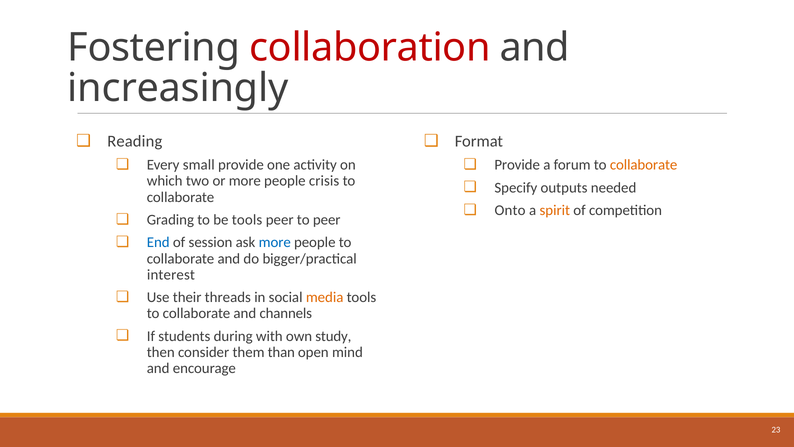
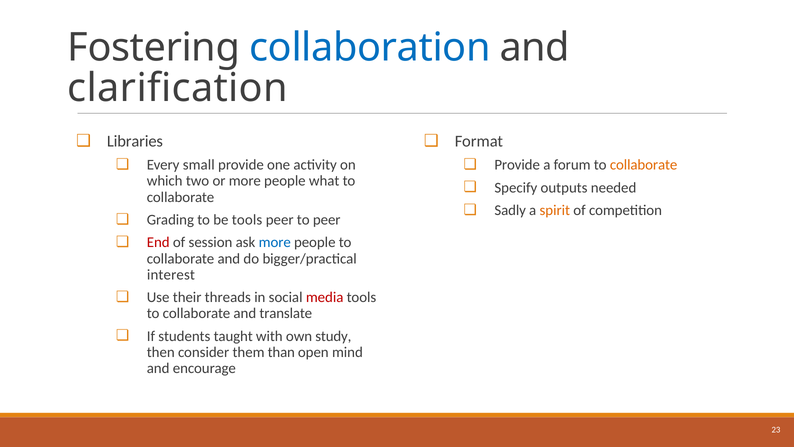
collaboration colour: red -> blue (370, 48)
increasingly: increasingly -> clarification (178, 88)
Reading: Reading -> Libraries (135, 141)
crisis: crisis -> what (324, 181)
Onto: Onto -> Sadly (510, 210)
End colour: blue -> red (158, 242)
media colour: orange -> red (325, 297)
channels: channels -> translate (286, 313)
during: during -> taught (233, 336)
